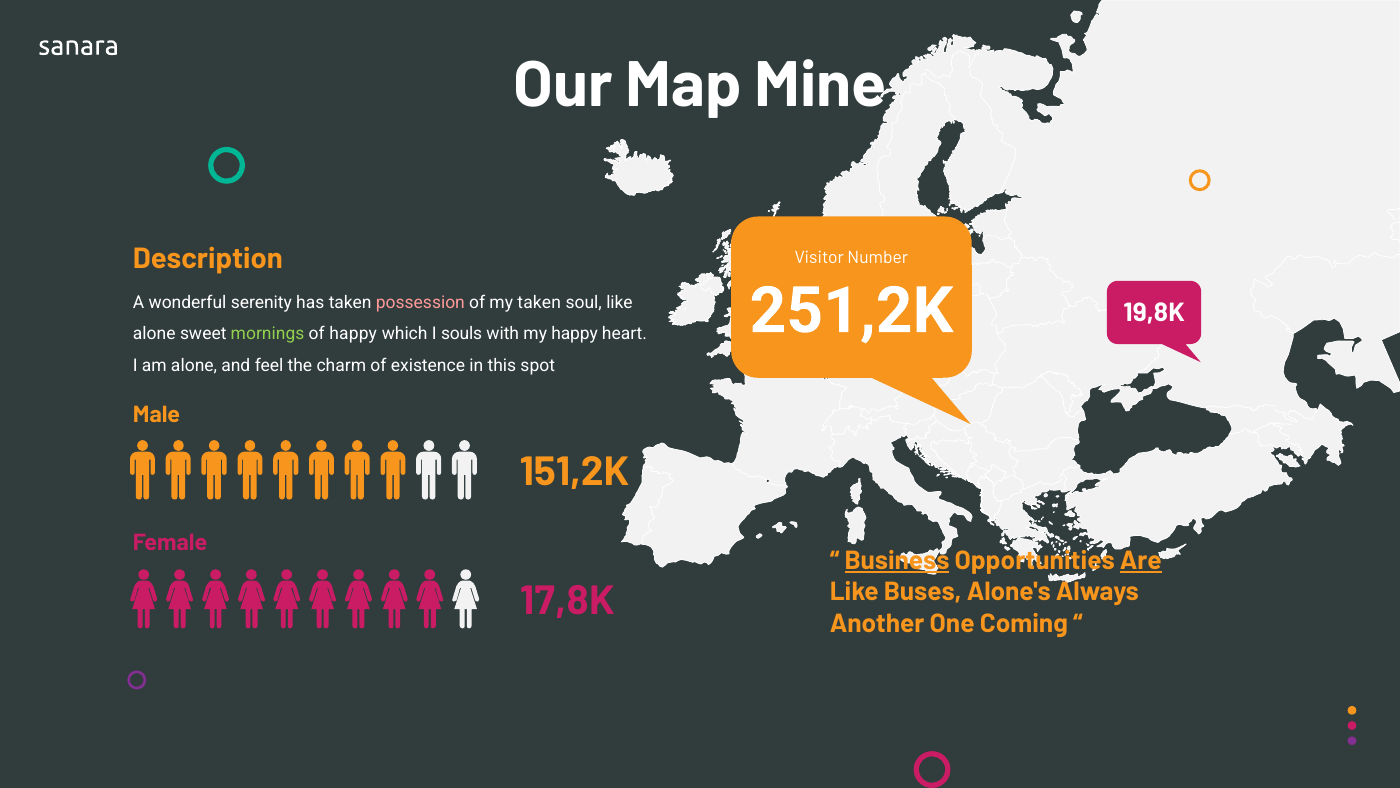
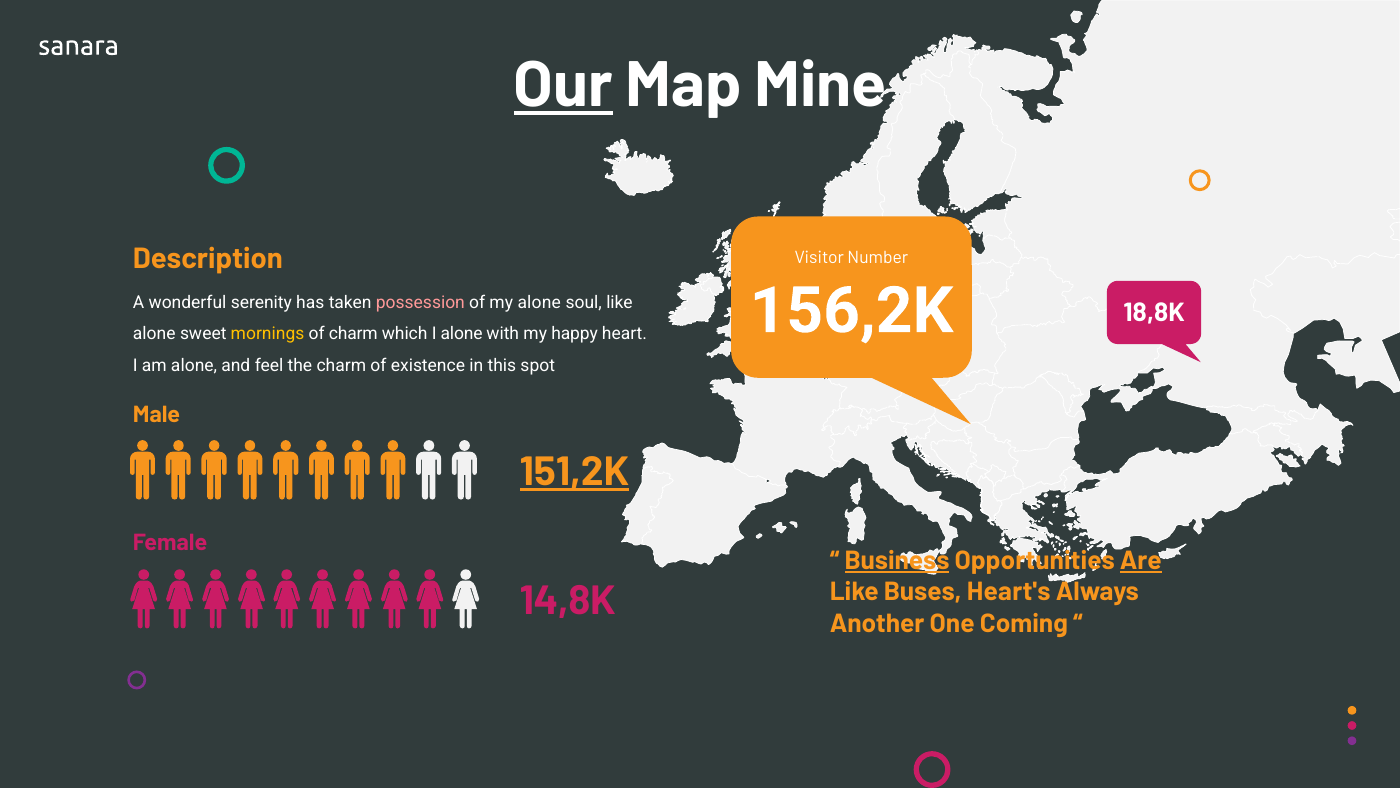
Our underline: none -> present (563, 85)
251,2K: 251,2K -> 156,2K (851, 311)
my taken: taken -> alone (539, 302)
19,8K: 19,8K -> 18,8K (1154, 312)
mornings colour: light green -> yellow (268, 334)
of happy: happy -> charm (353, 334)
I souls: souls -> alone (462, 334)
151,2K underline: none -> present (574, 472)
Alone's: Alone's -> Heart's (1009, 592)
17,8K: 17,8K -> 14,8K (568, 601)
